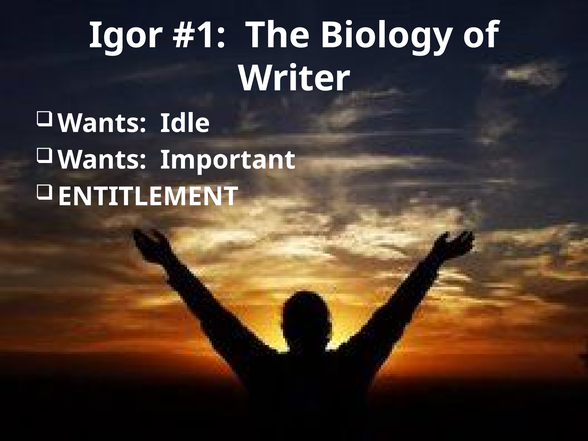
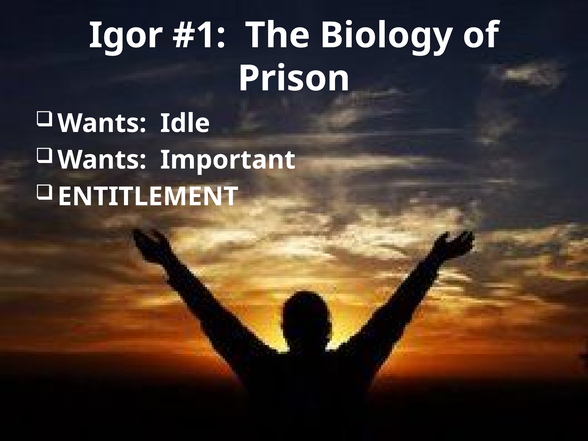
Writer: Writer -> Prison (294, 78)
